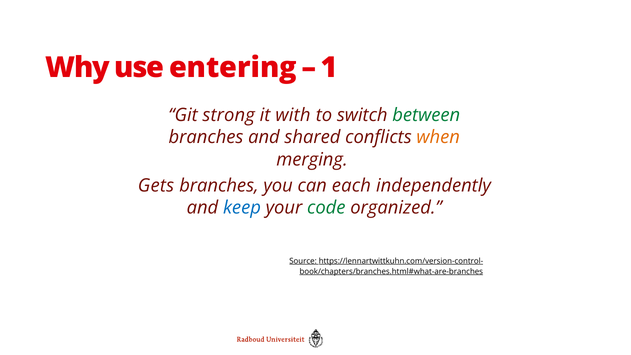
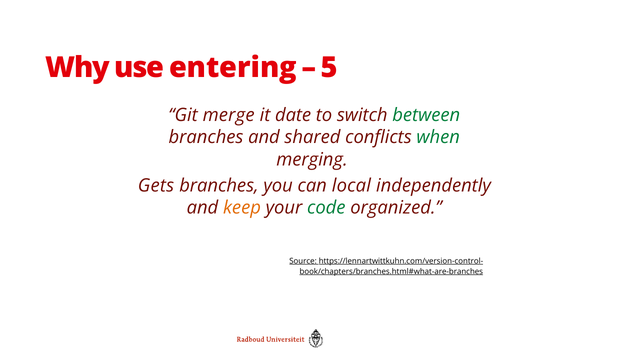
1: 1 -> 5 (329, 68)
strong: strong -> merge (229, 115)
with: with -> date (293, 115)
when colour: orange -> green (438, 137)
each: each -> local (351, 186)
keep colour: blue -> orange (242, 208)
